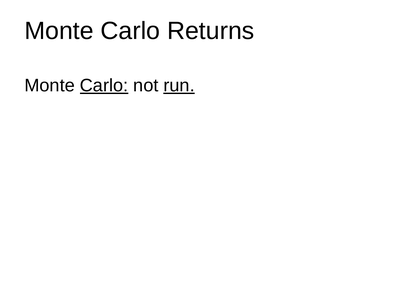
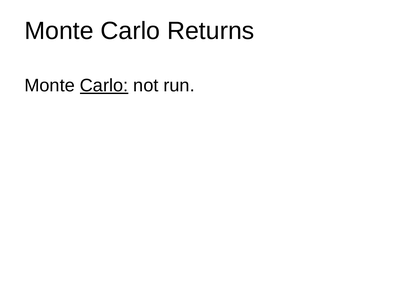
run underline: present -> none (179, 86)
